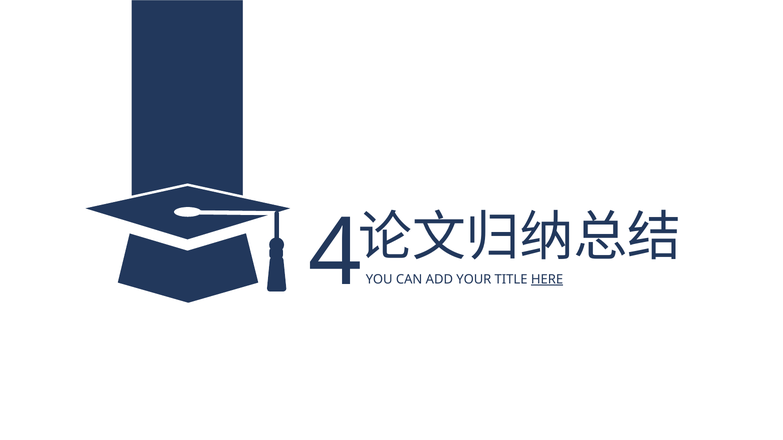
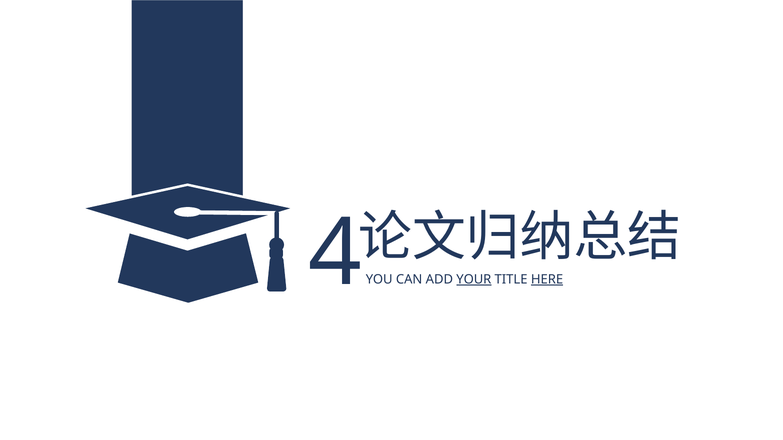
YOUR underline: none -> present (474, 280)
